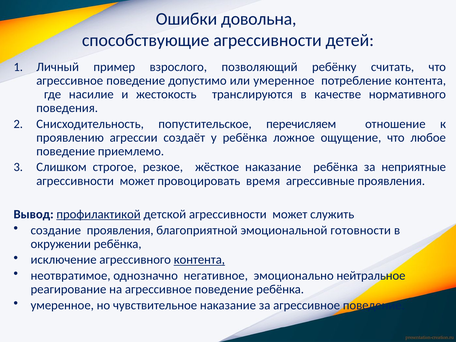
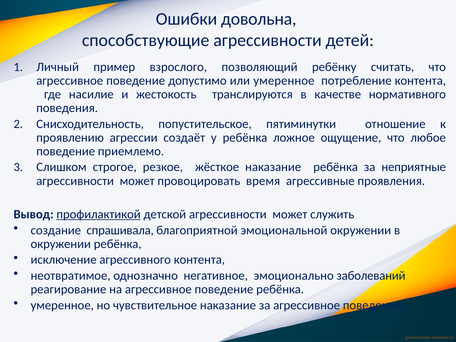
перечисляем: перечисляем -> пятиминутки (301, 124)
создание проявления: проявления -> спрашивала (120, 230)
эмоциональной готовности: готовности -> окружении (361, 230)
контента underline: present -> none (199, 260)
нейтральное: нейтральное -> заболеваний (371, 276)
